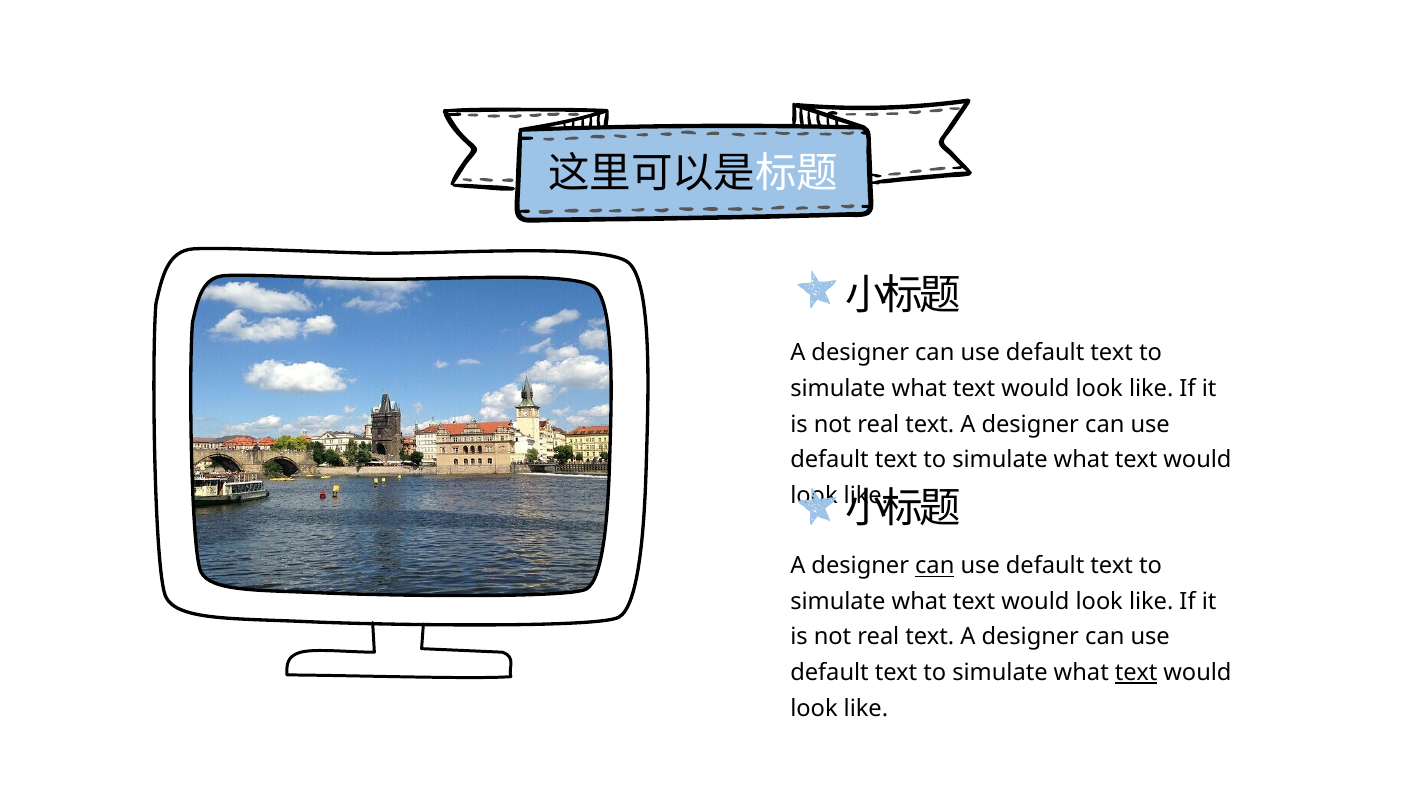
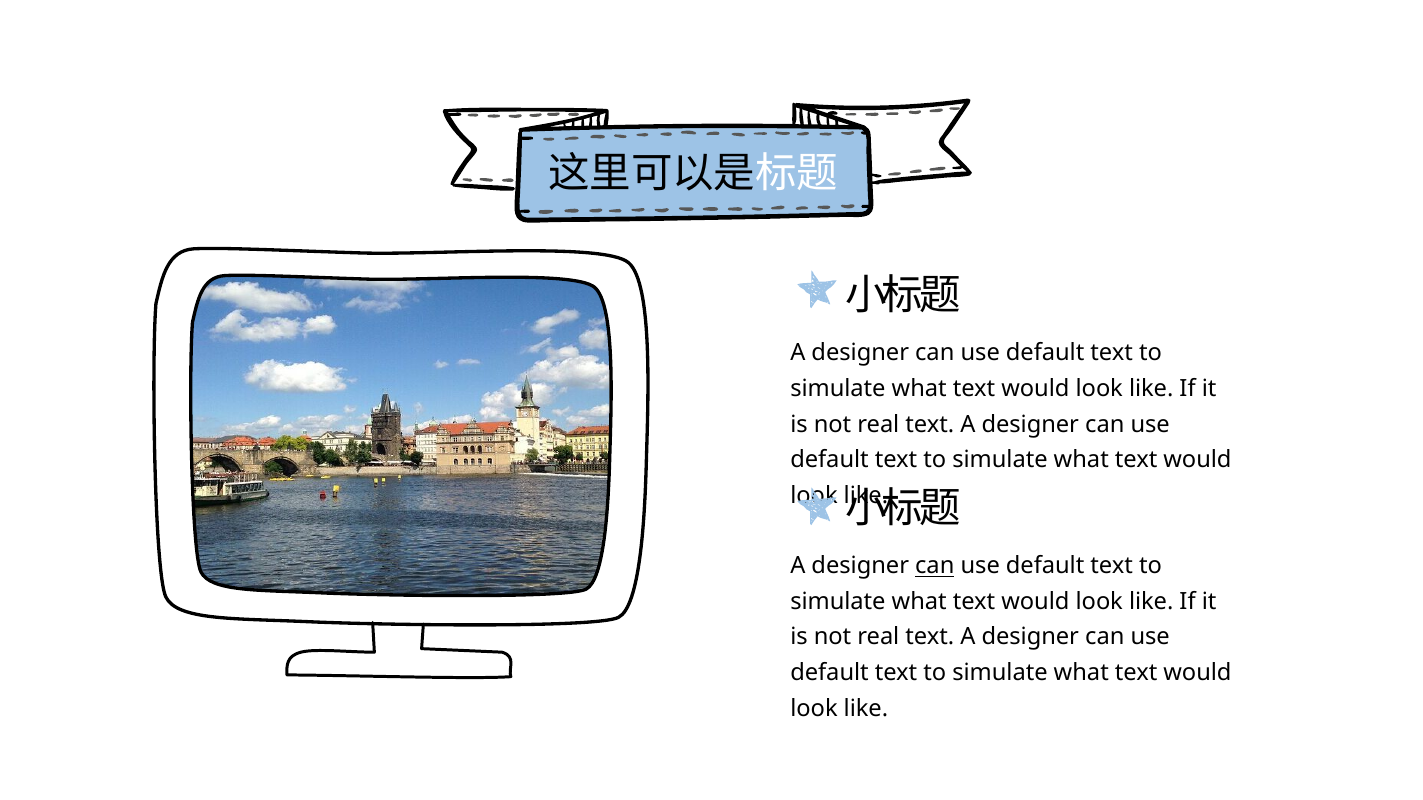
text underline: present -> none (1136, 673)
